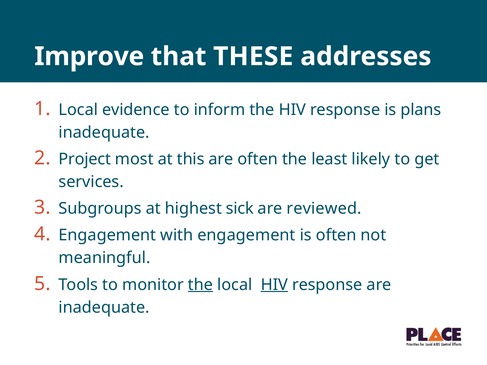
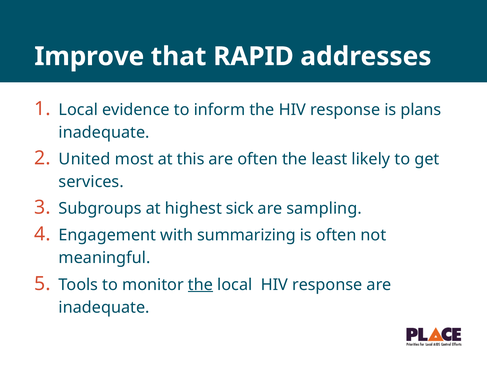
THESE: THESE -> RAPID (253, 57)
Project: Project -> United (85, 159)
reviewed: reviewed -> sampling (324, 209)
with engagement: engagement -> summarizing (247, 235)
HIV underline: present -> none (274, 285)
